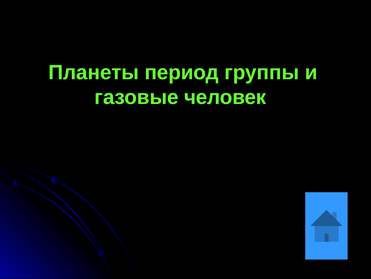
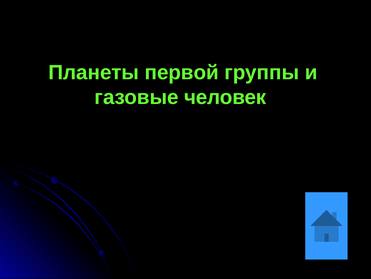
период: период -> первой (182, 72)
